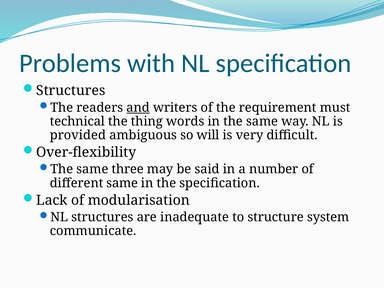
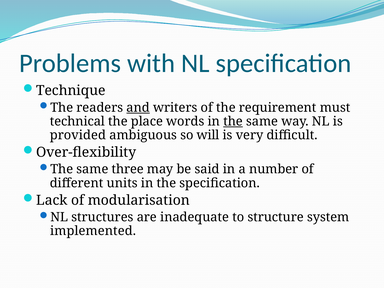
Structures: Structures -> Technique (71, 91)
thing: thing -> place (147, 121)
the underline: none -> present (233, 121)
different same: same -> units (122, 183)
communicate: communicate -> implemented (93, 231)
